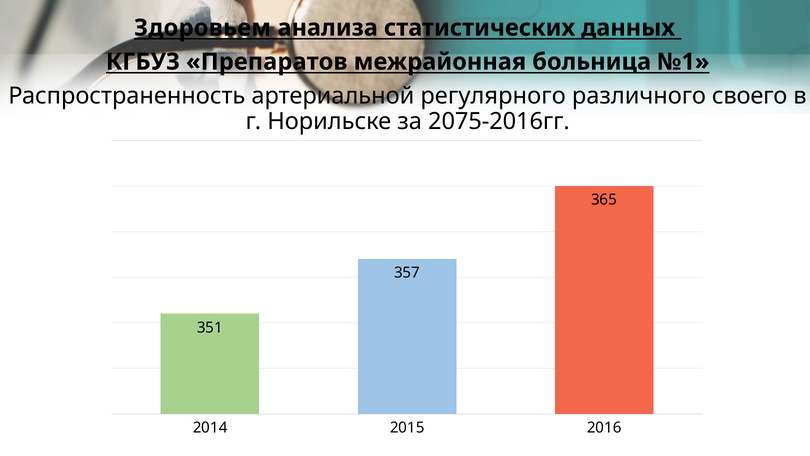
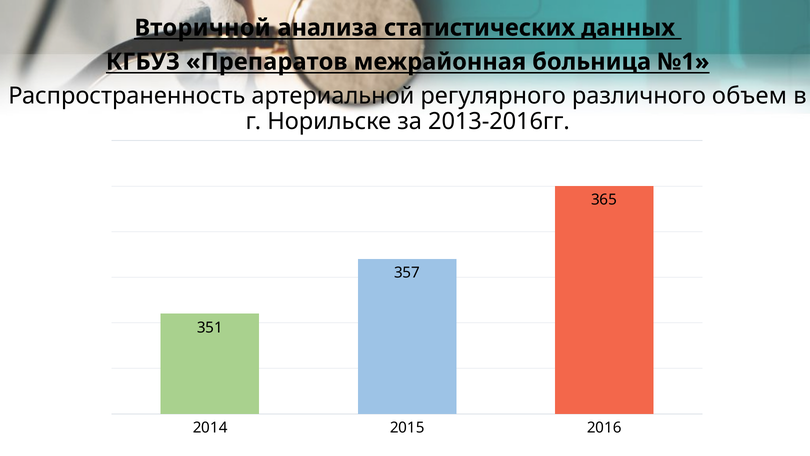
Здоровьем: Здоровьем -> Вторичной (203, 28)
своего: своего -> объем (749, 96)
2075-2016гг: 2075-2016гг -> 2013-2016гг (499, 121)
